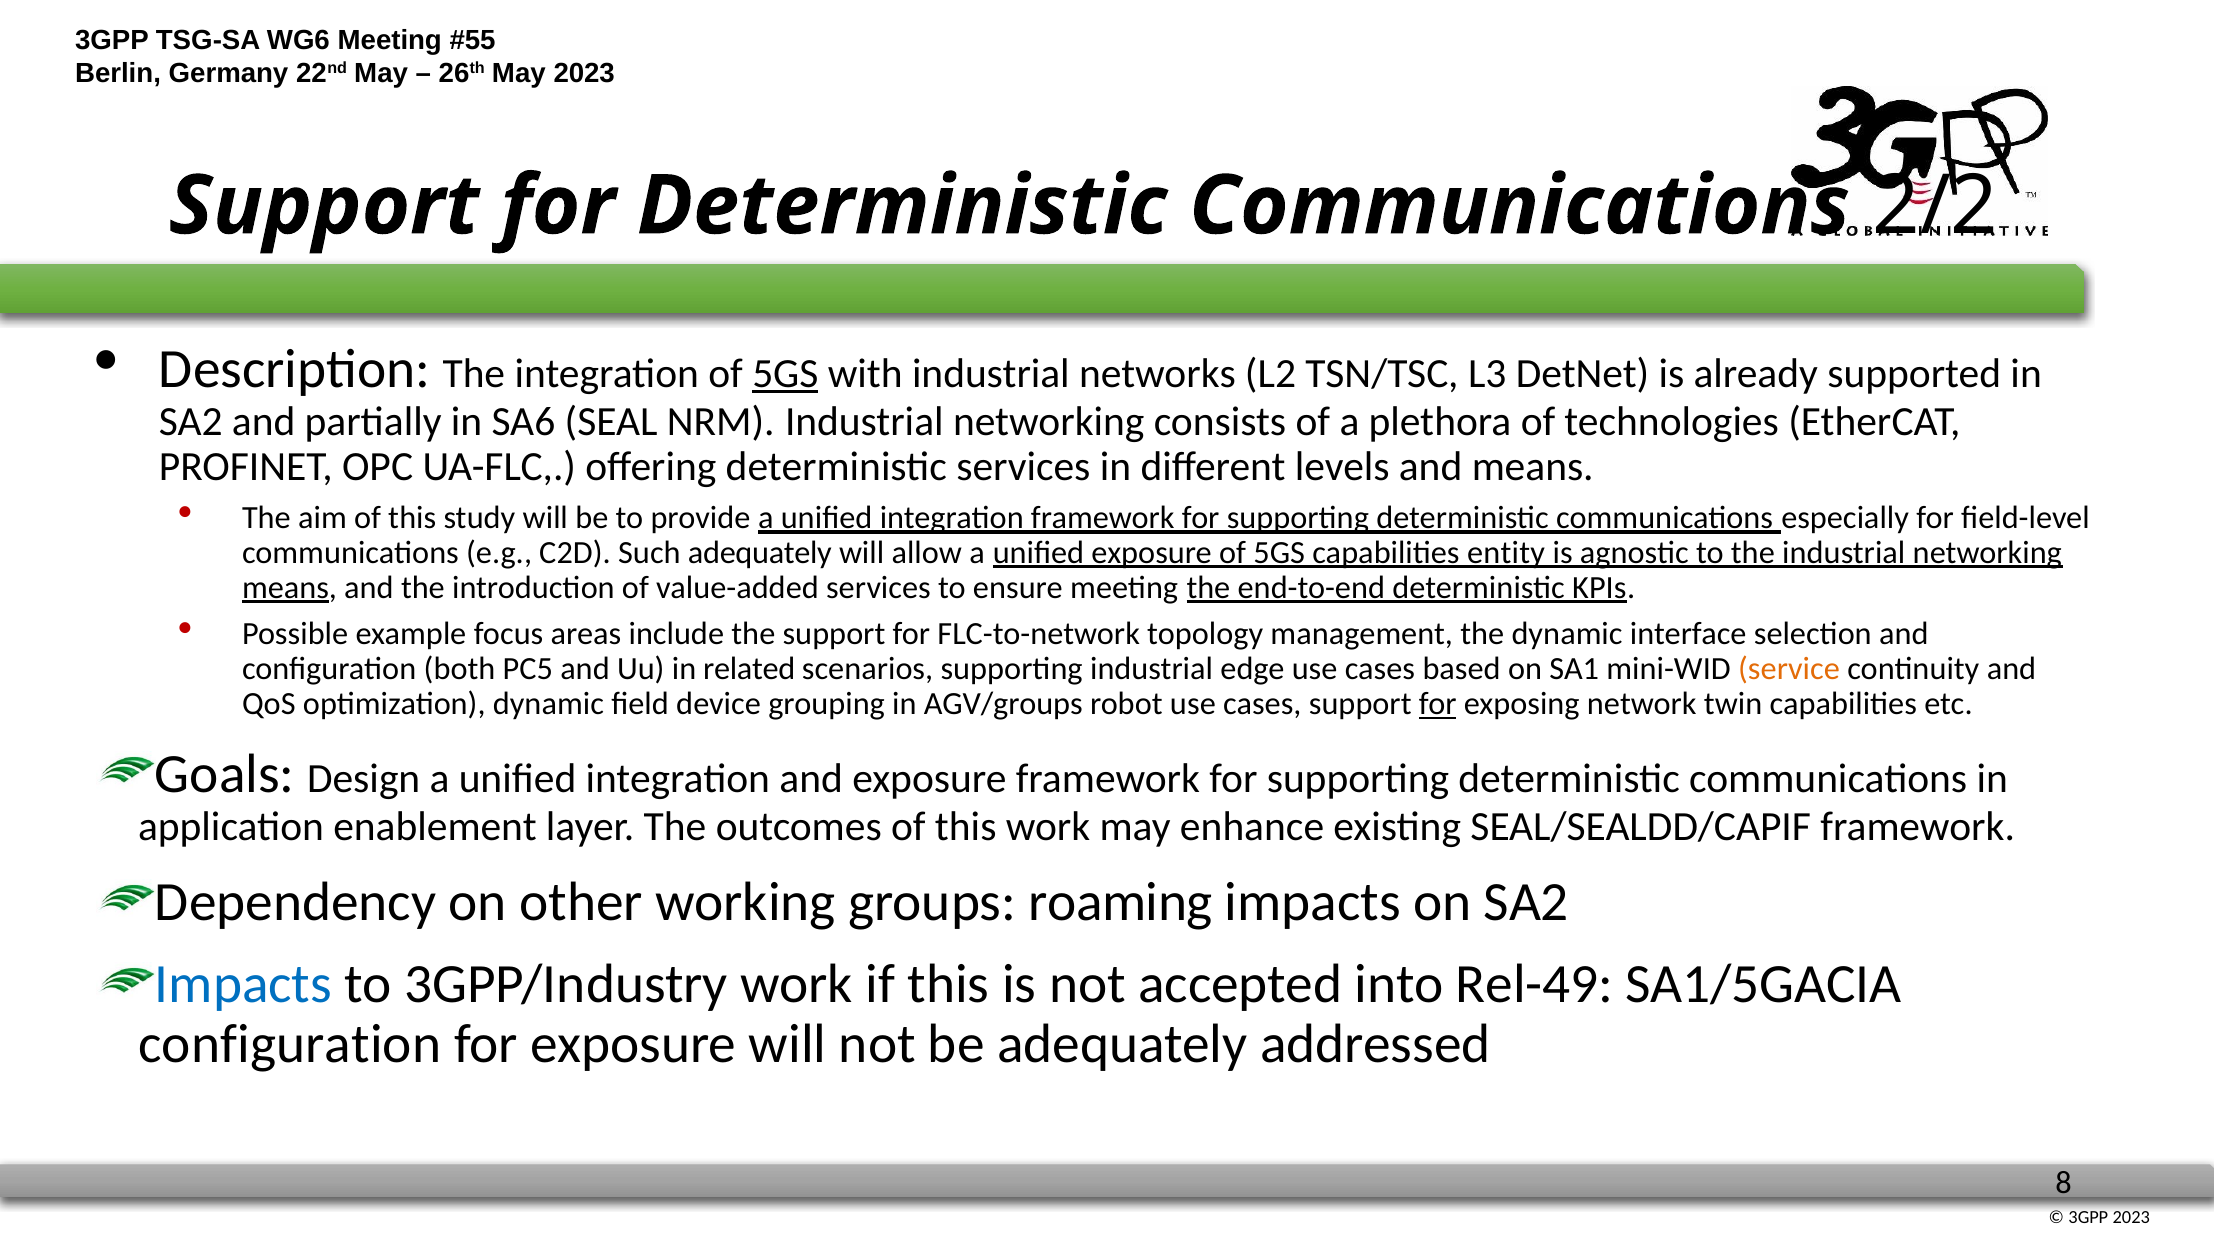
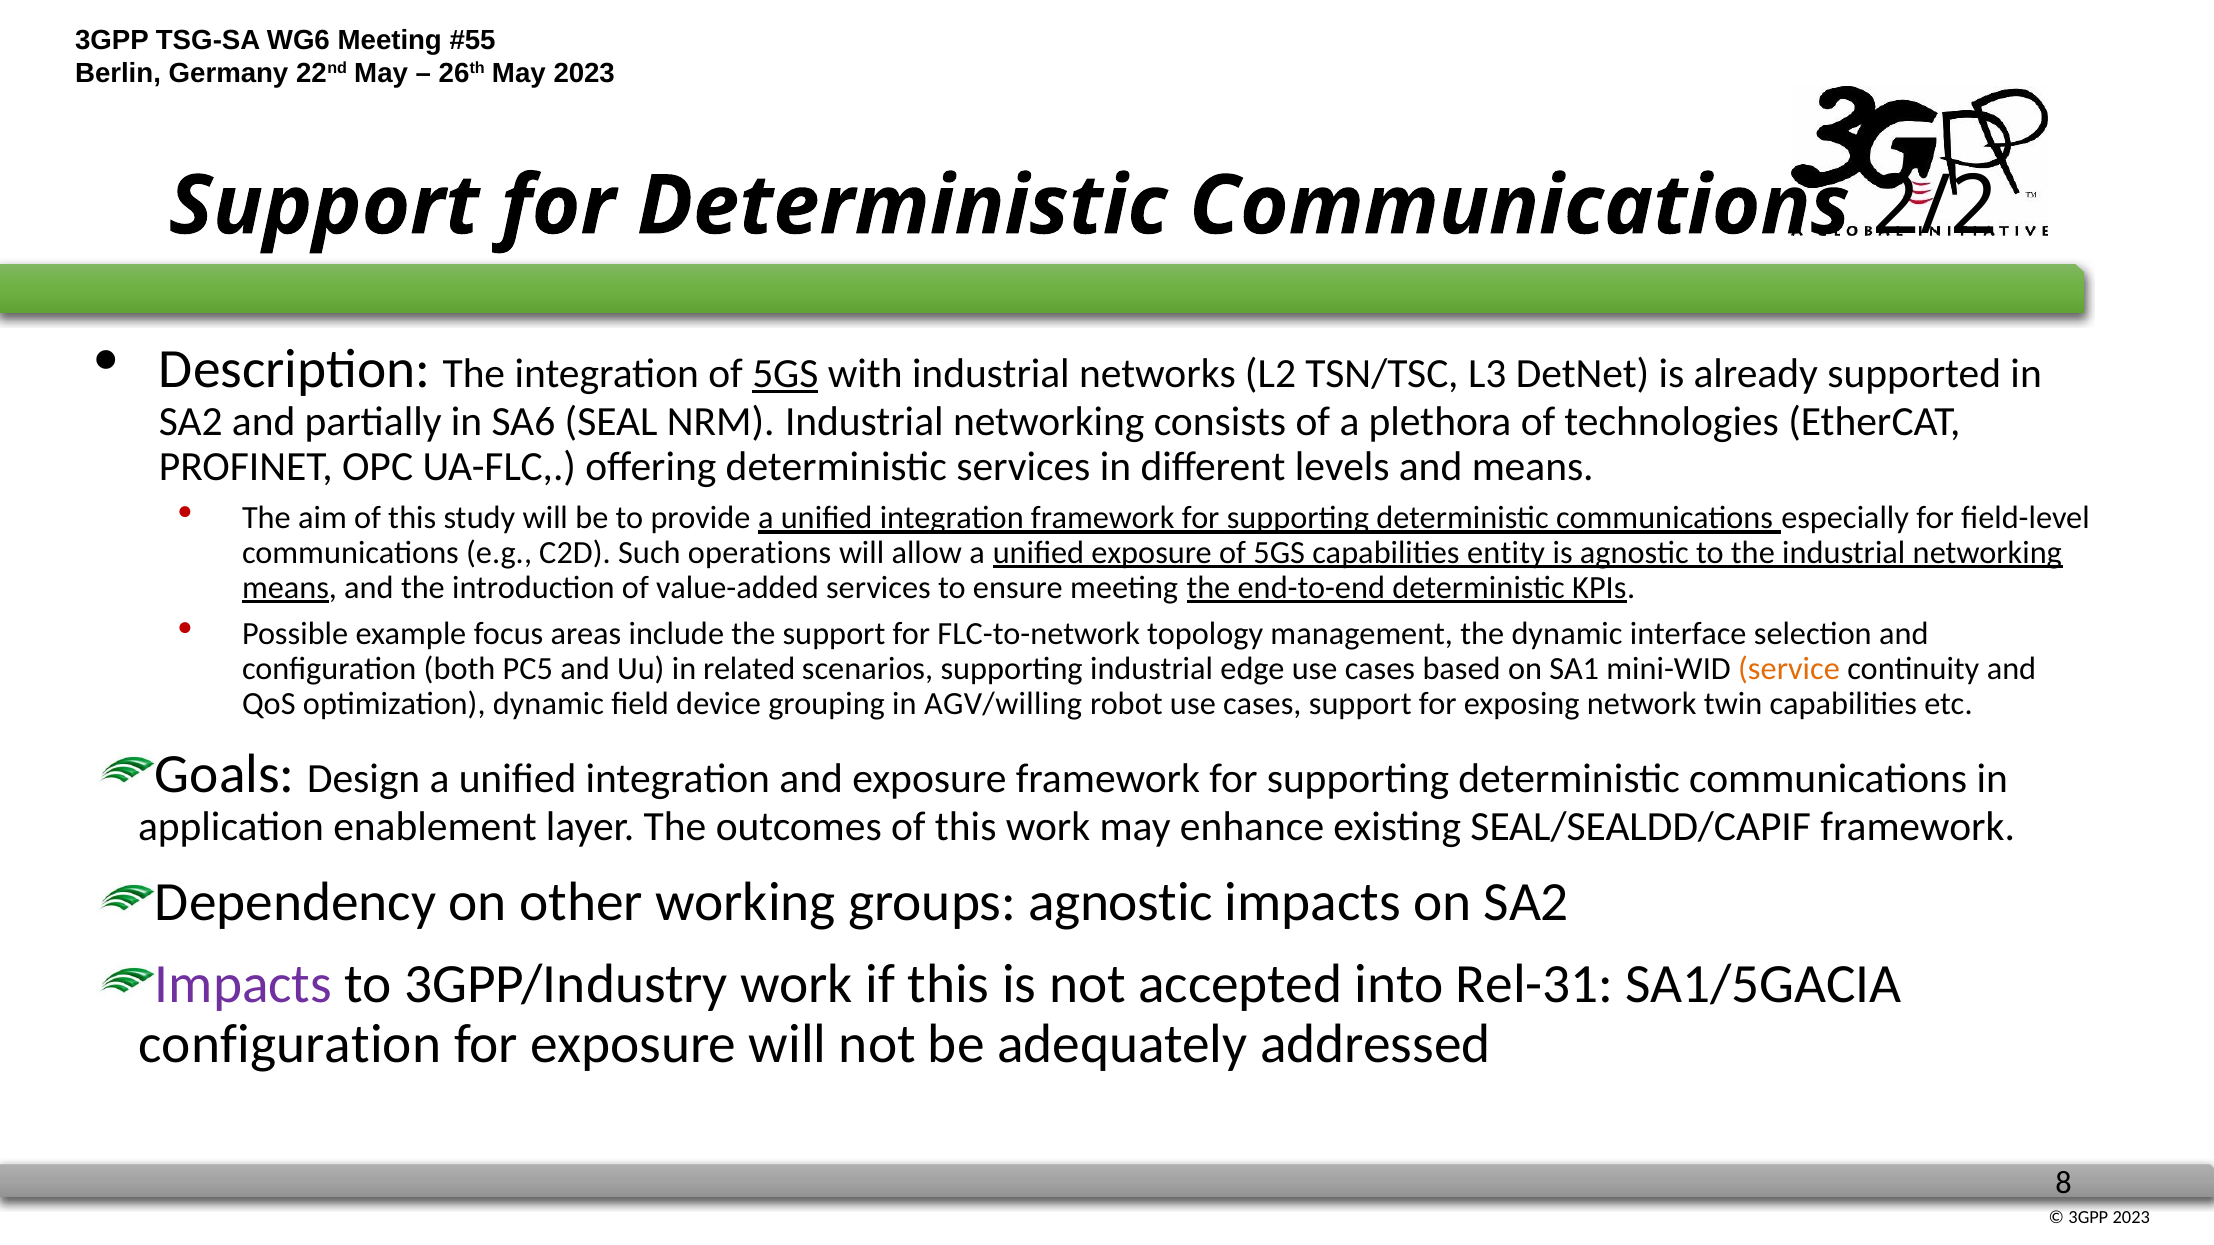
Such adequately: adequately -> operations (760, 553)
AGV/groups: AGV/groups -> AGV/willing (1003, 704)
for underline: present -> none (1438, 704)
groups roaming: roaming -> agnostic (1121, 902)
Impacts colour: blue -> purple (244, 985)
Rel-49: Rel-49 -> Rel-31 (1534, 985)
